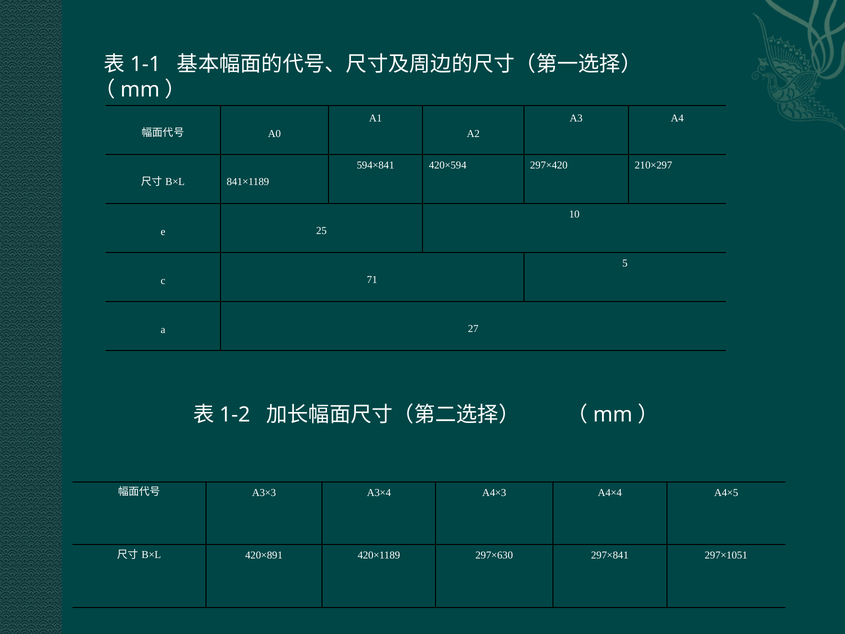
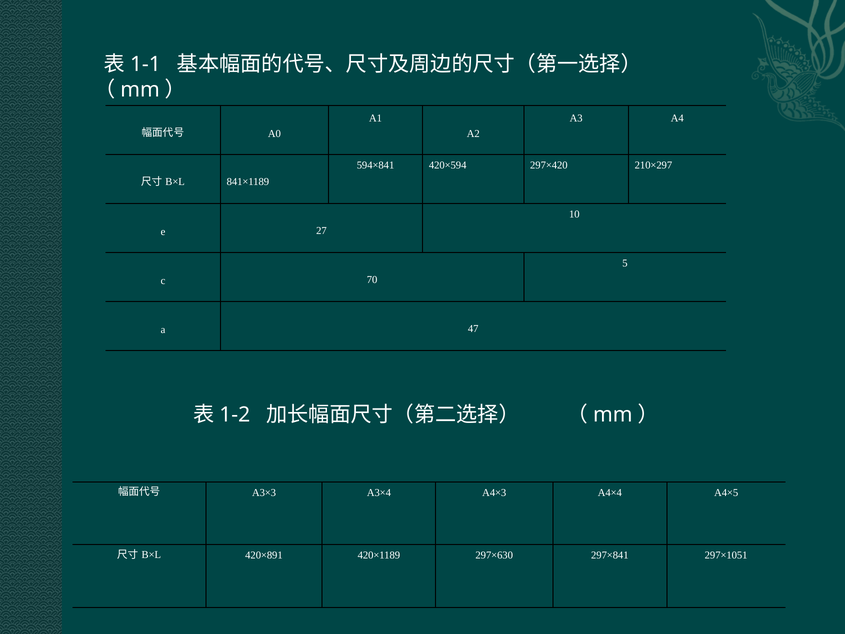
25: 25 -> 27 (321, 231)
71: 71 -> 70 (372, 279)
27: 27 -> 47 (473, 328)
